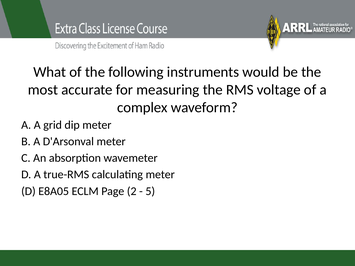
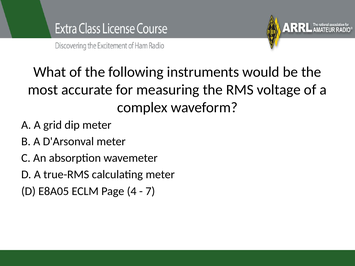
2: 2 -> 4 (132, 191)
5: 5 -> 7 (150, 191)
